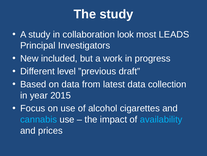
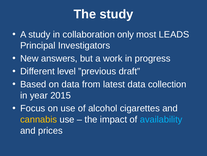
look: look -> only (126, 34)
included: included -> answers (59, 58)
cannabis colour: light blue -> yellow (39, 119)
